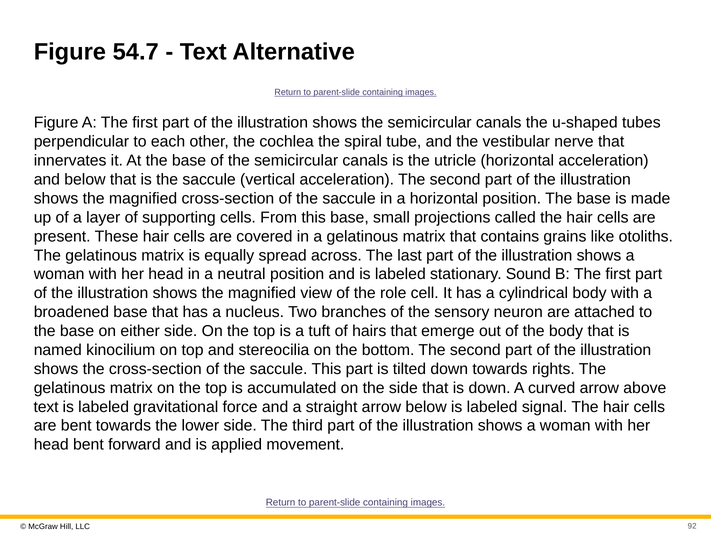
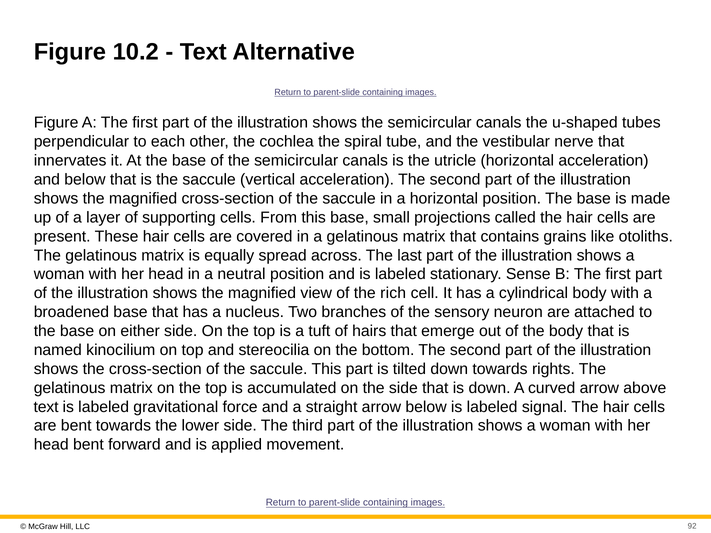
54.7: 54.7 -> 10.2 (136, 52)
Sound: Sound -> Sense (528, 274)
role: role -> rich (393, 293)
